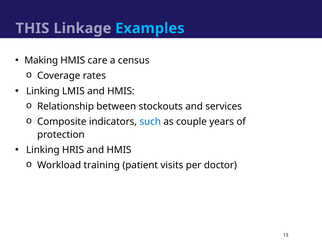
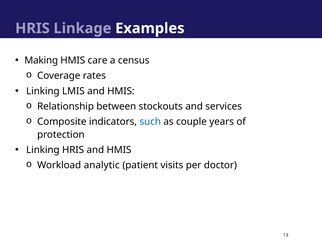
THIS: THIS -> HRIS (32, 28)
Examples colour: light blue -> white (150, 28)
training: training -> analytic (102, 165)
